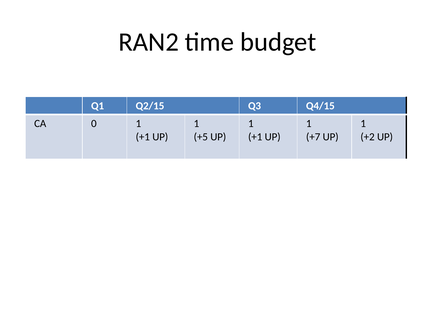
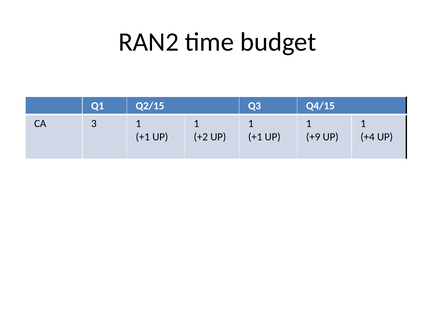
0: 0 -> 3 (94, 123)
+5: +5 -> +2 (201, 137)
+7: +7 -> +9 (313, 137)
+2: +2 -> +4 (368, 137)
